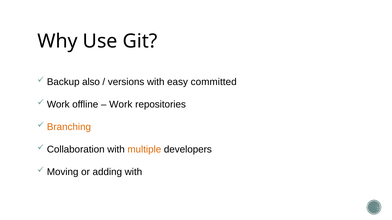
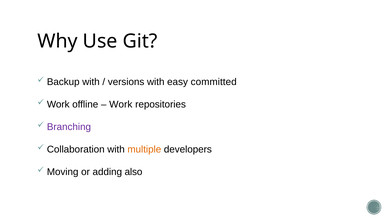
Backup also: also -> with (91, 82)
Branching colour: orange -> purple (69, 127)
adding with: with -> also (133, 172)
